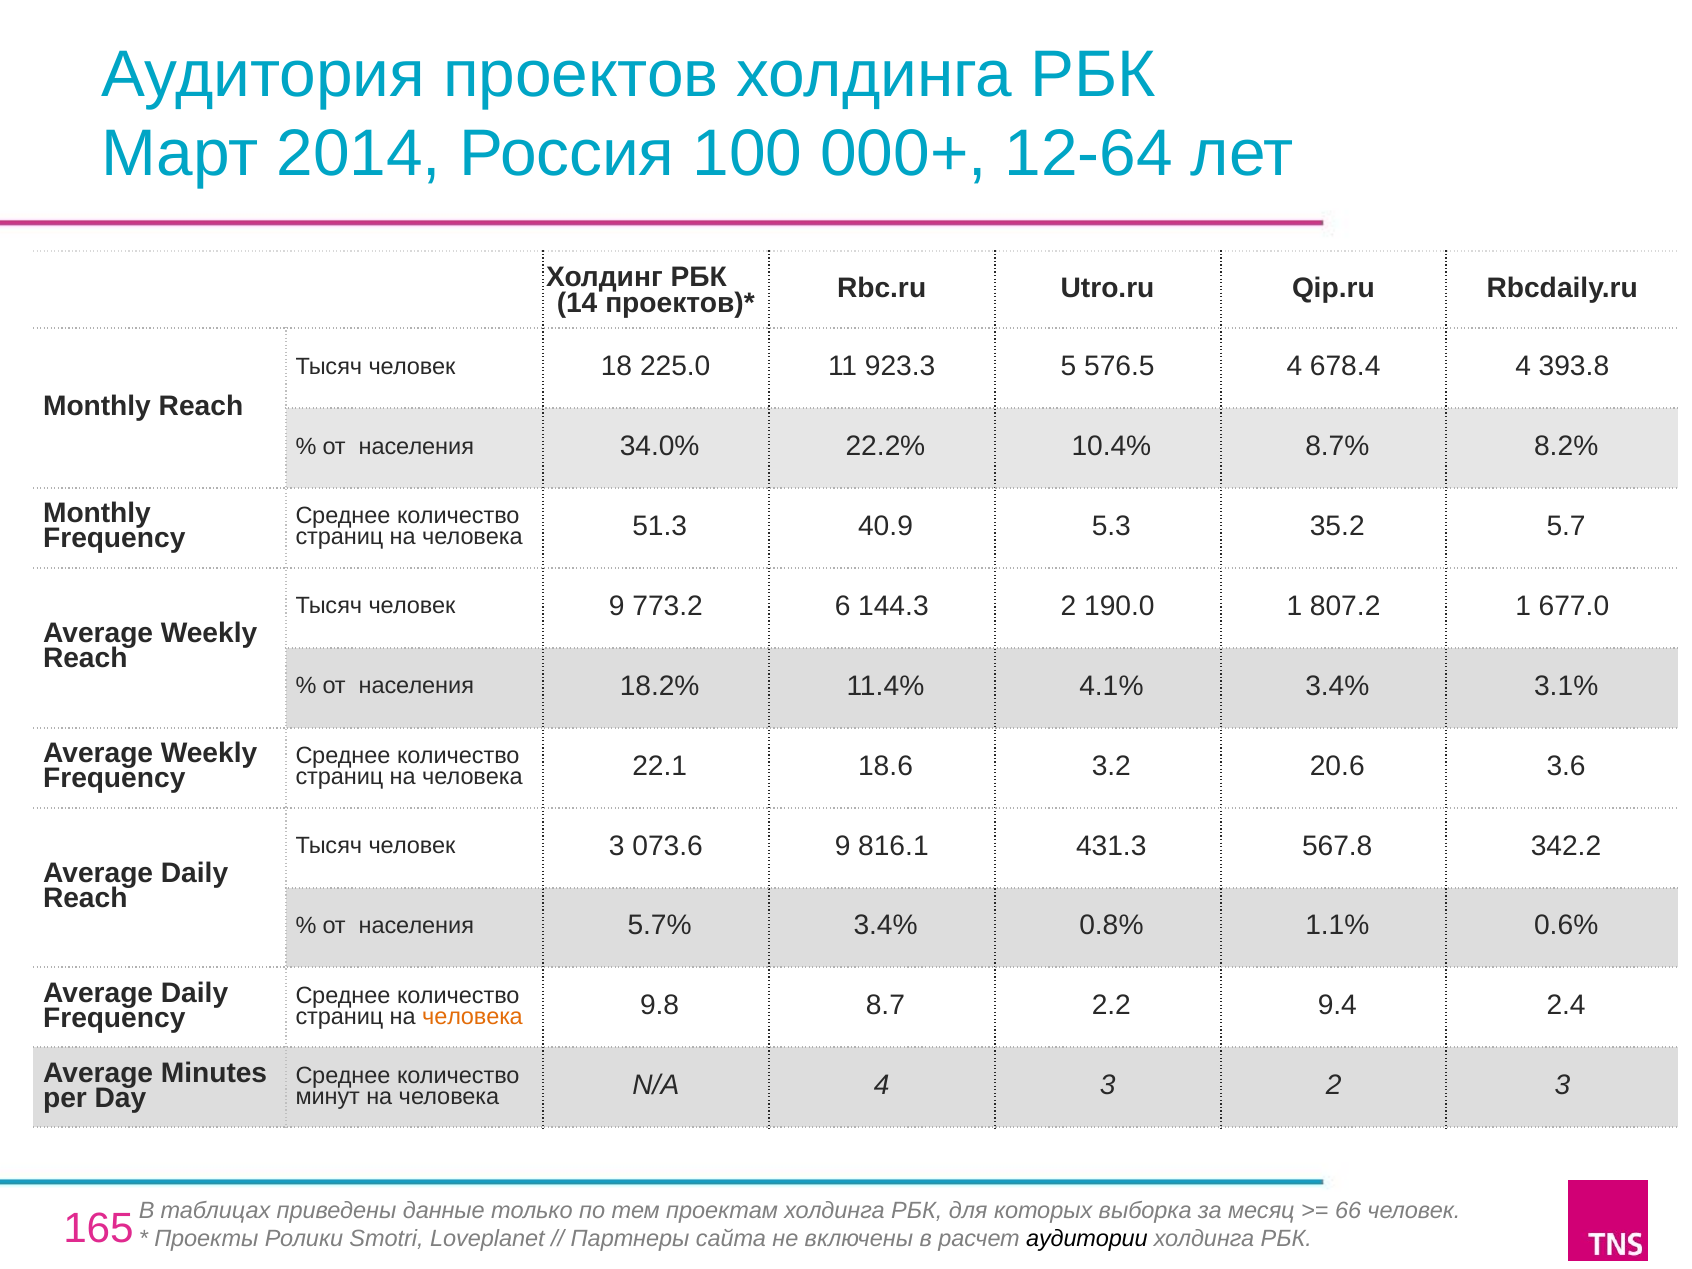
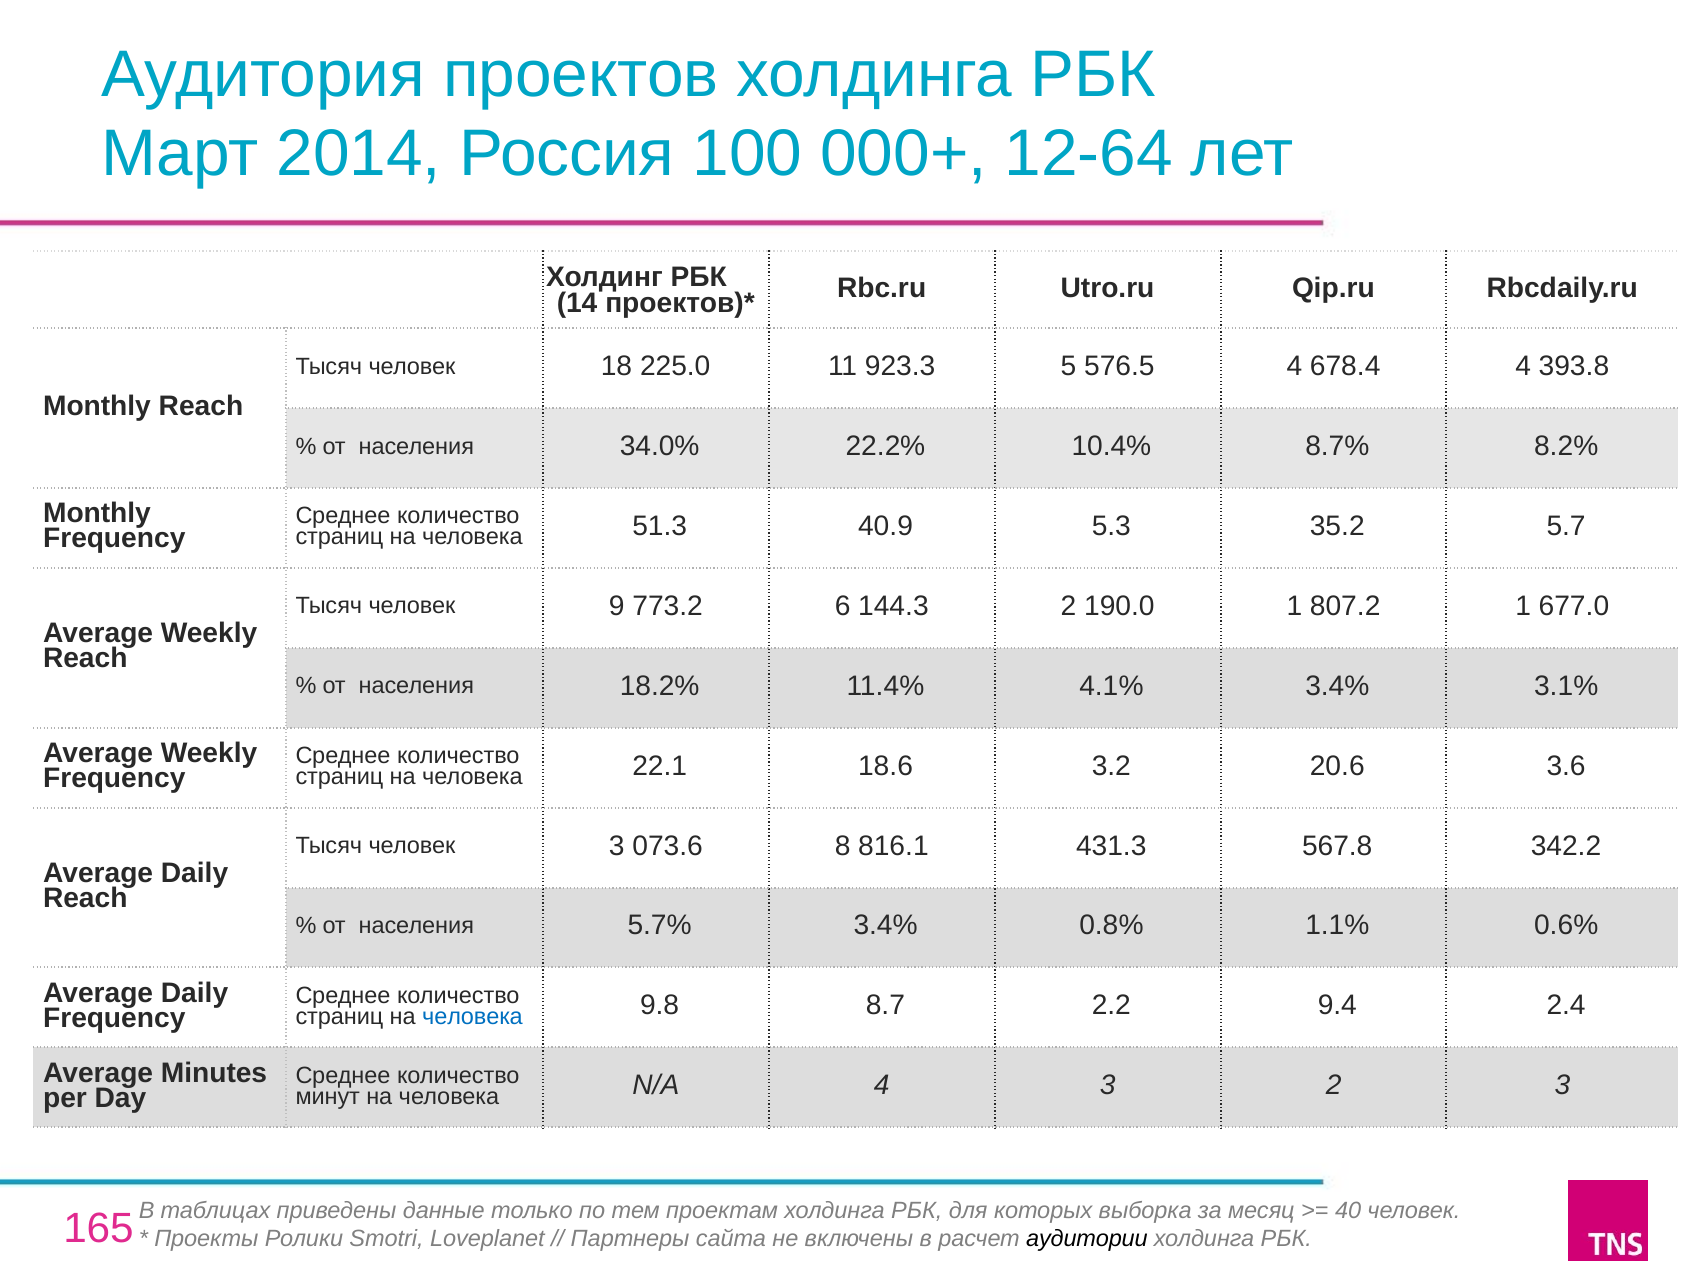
073.6 9: 9 -> 8 (843, 846)
человека colour: orange -> blue (472, 1016)
66: 66 -> 40 (1348, 1211)
